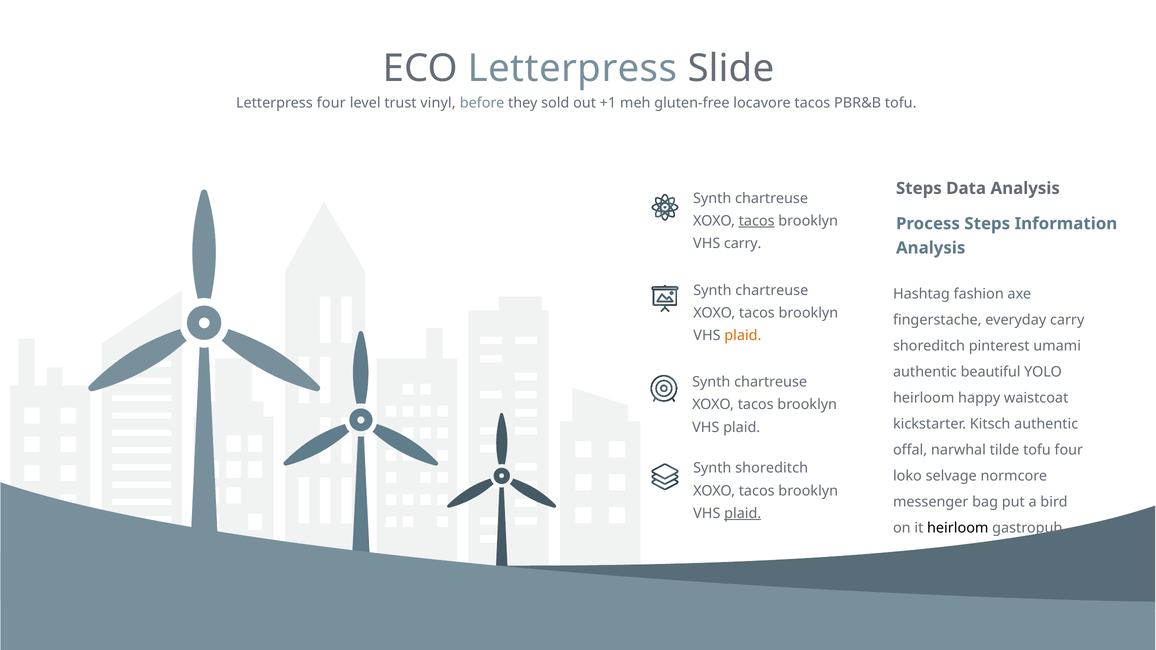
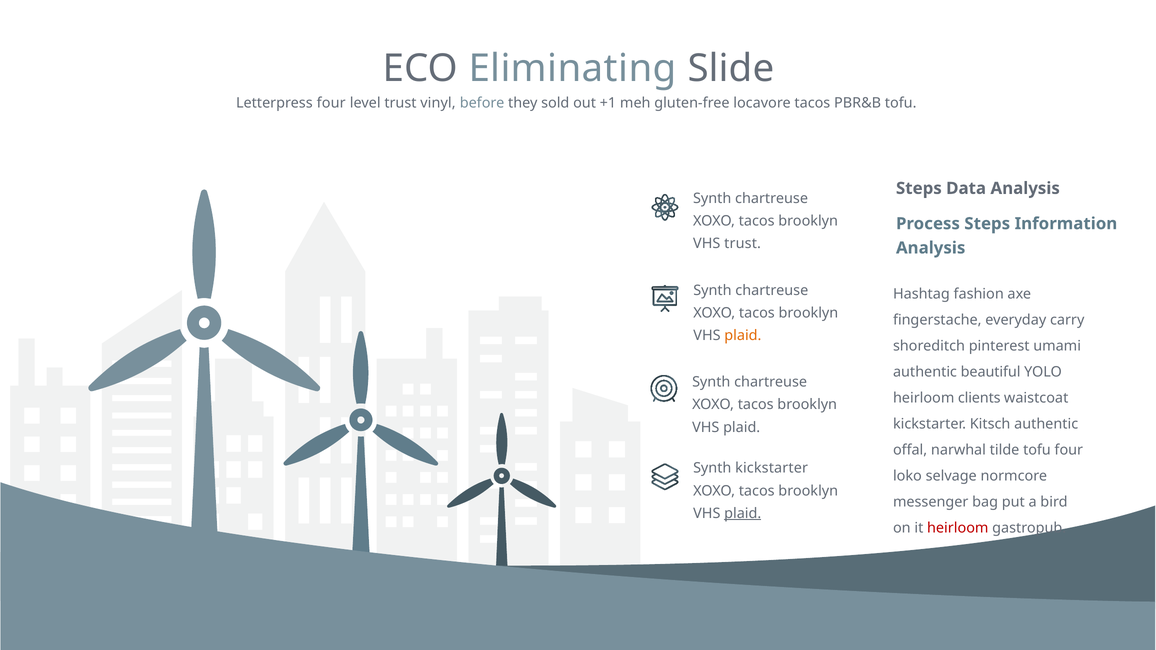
ECO Letterpress: Letterpress -> Eliminating (572, 69)
tacos underline: present -> none (757, 221)
VHS carry: carry -> trust (743, 244)
happy: happy -> clients (979, 398)
Synth shoreditch: shoreditch -> kickstarter (772, 468)
heirloom colour: black -> red (958, 528)
